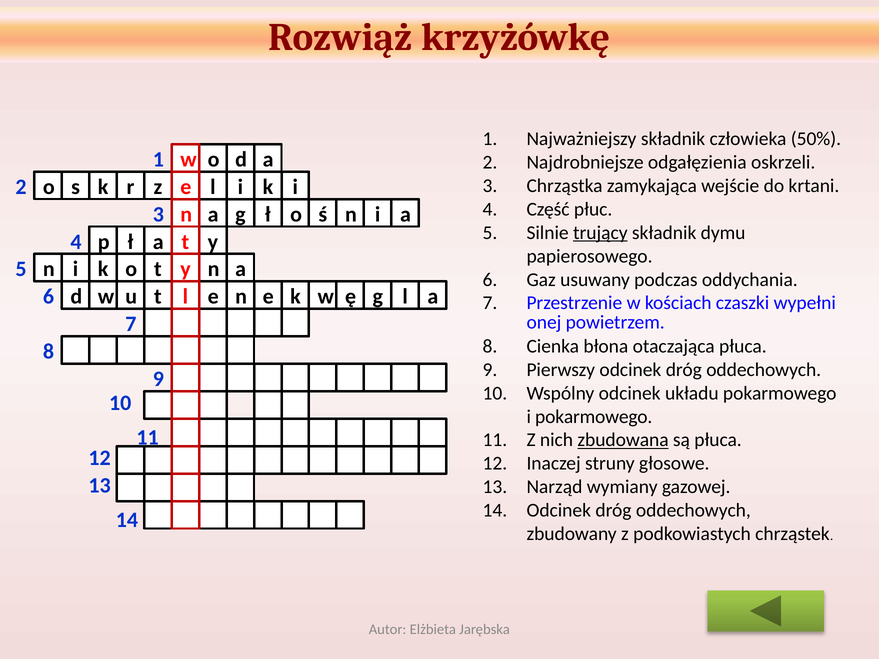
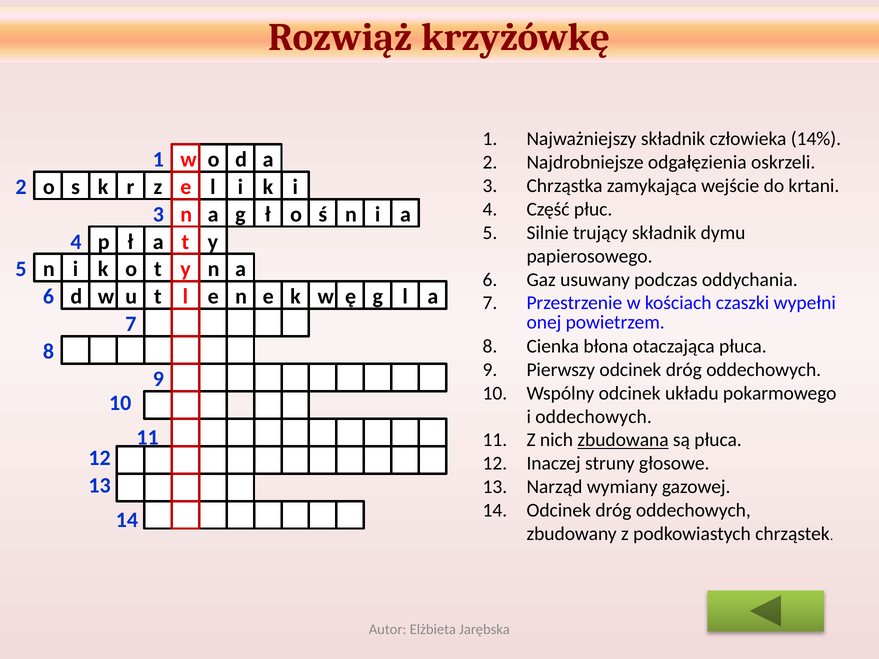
50%: 50% -> 14% (816, 139)
trujący underline: present -> none (600, 233)
i pokarmowego: pokarmowego -> oddechowych (594, 417)
